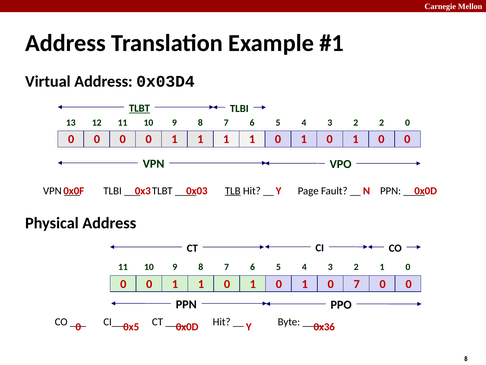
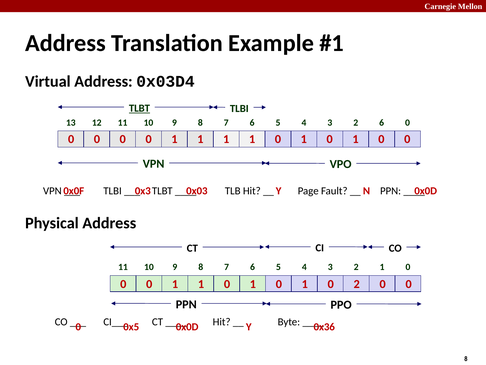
2 2: 2 -> 6 (382, 122)
TLB underline: present -> none (233, 191)
0 7: 7 -> 2 (357, 284)
